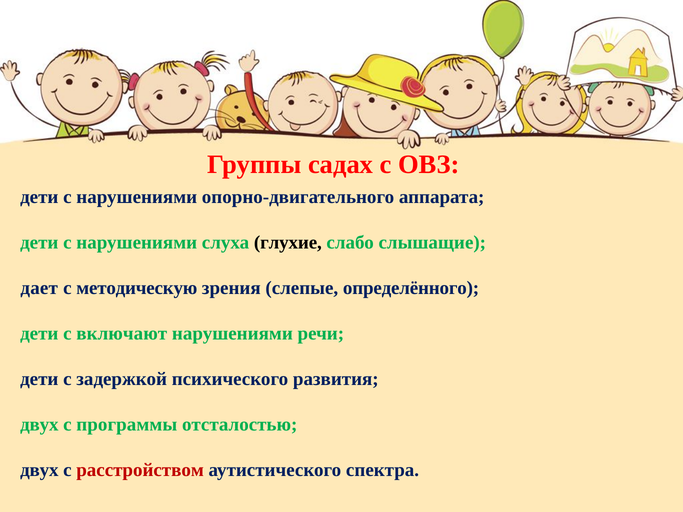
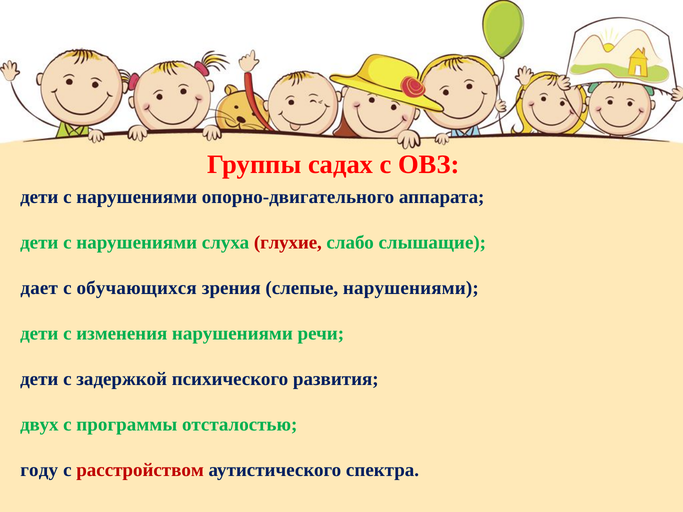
глухие colour: black -> red (288, 243)
методическую: методическую -> обучающихся (137, 288)
слепые определённого: определённого -> нарушениями (411, 288)
включают: включают -> изменения (122, 334)
двух: двух -> году (39, 470)
